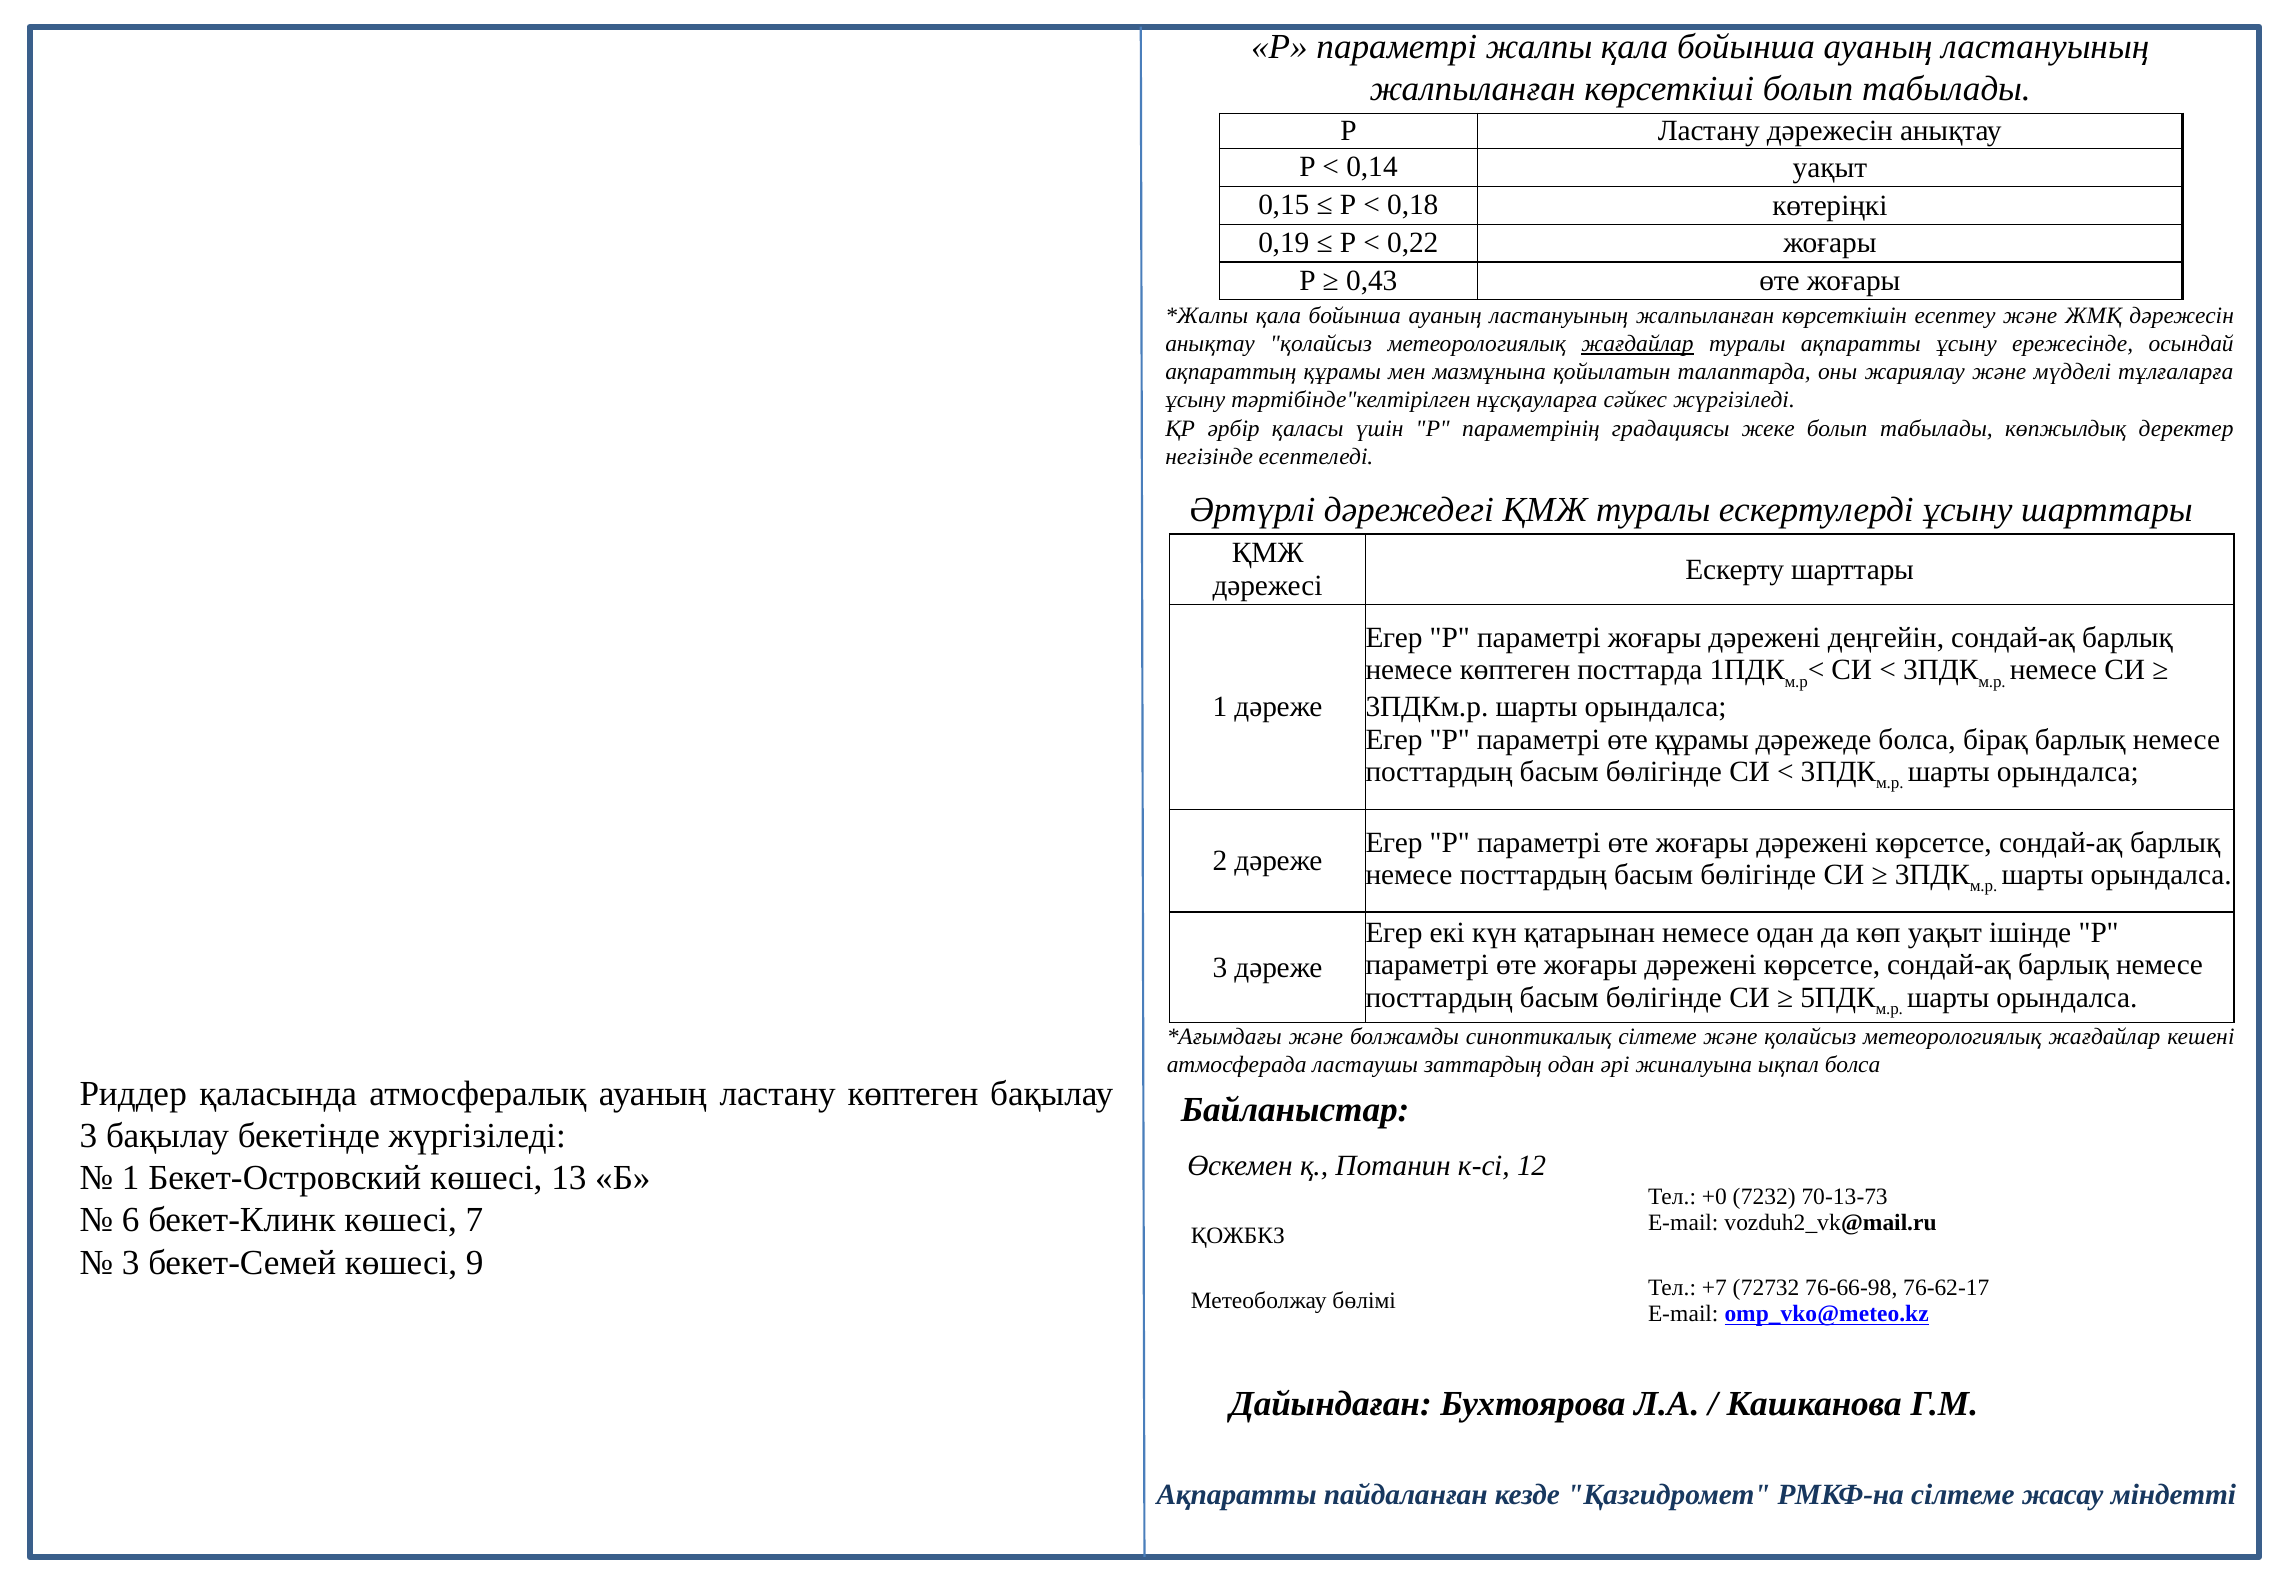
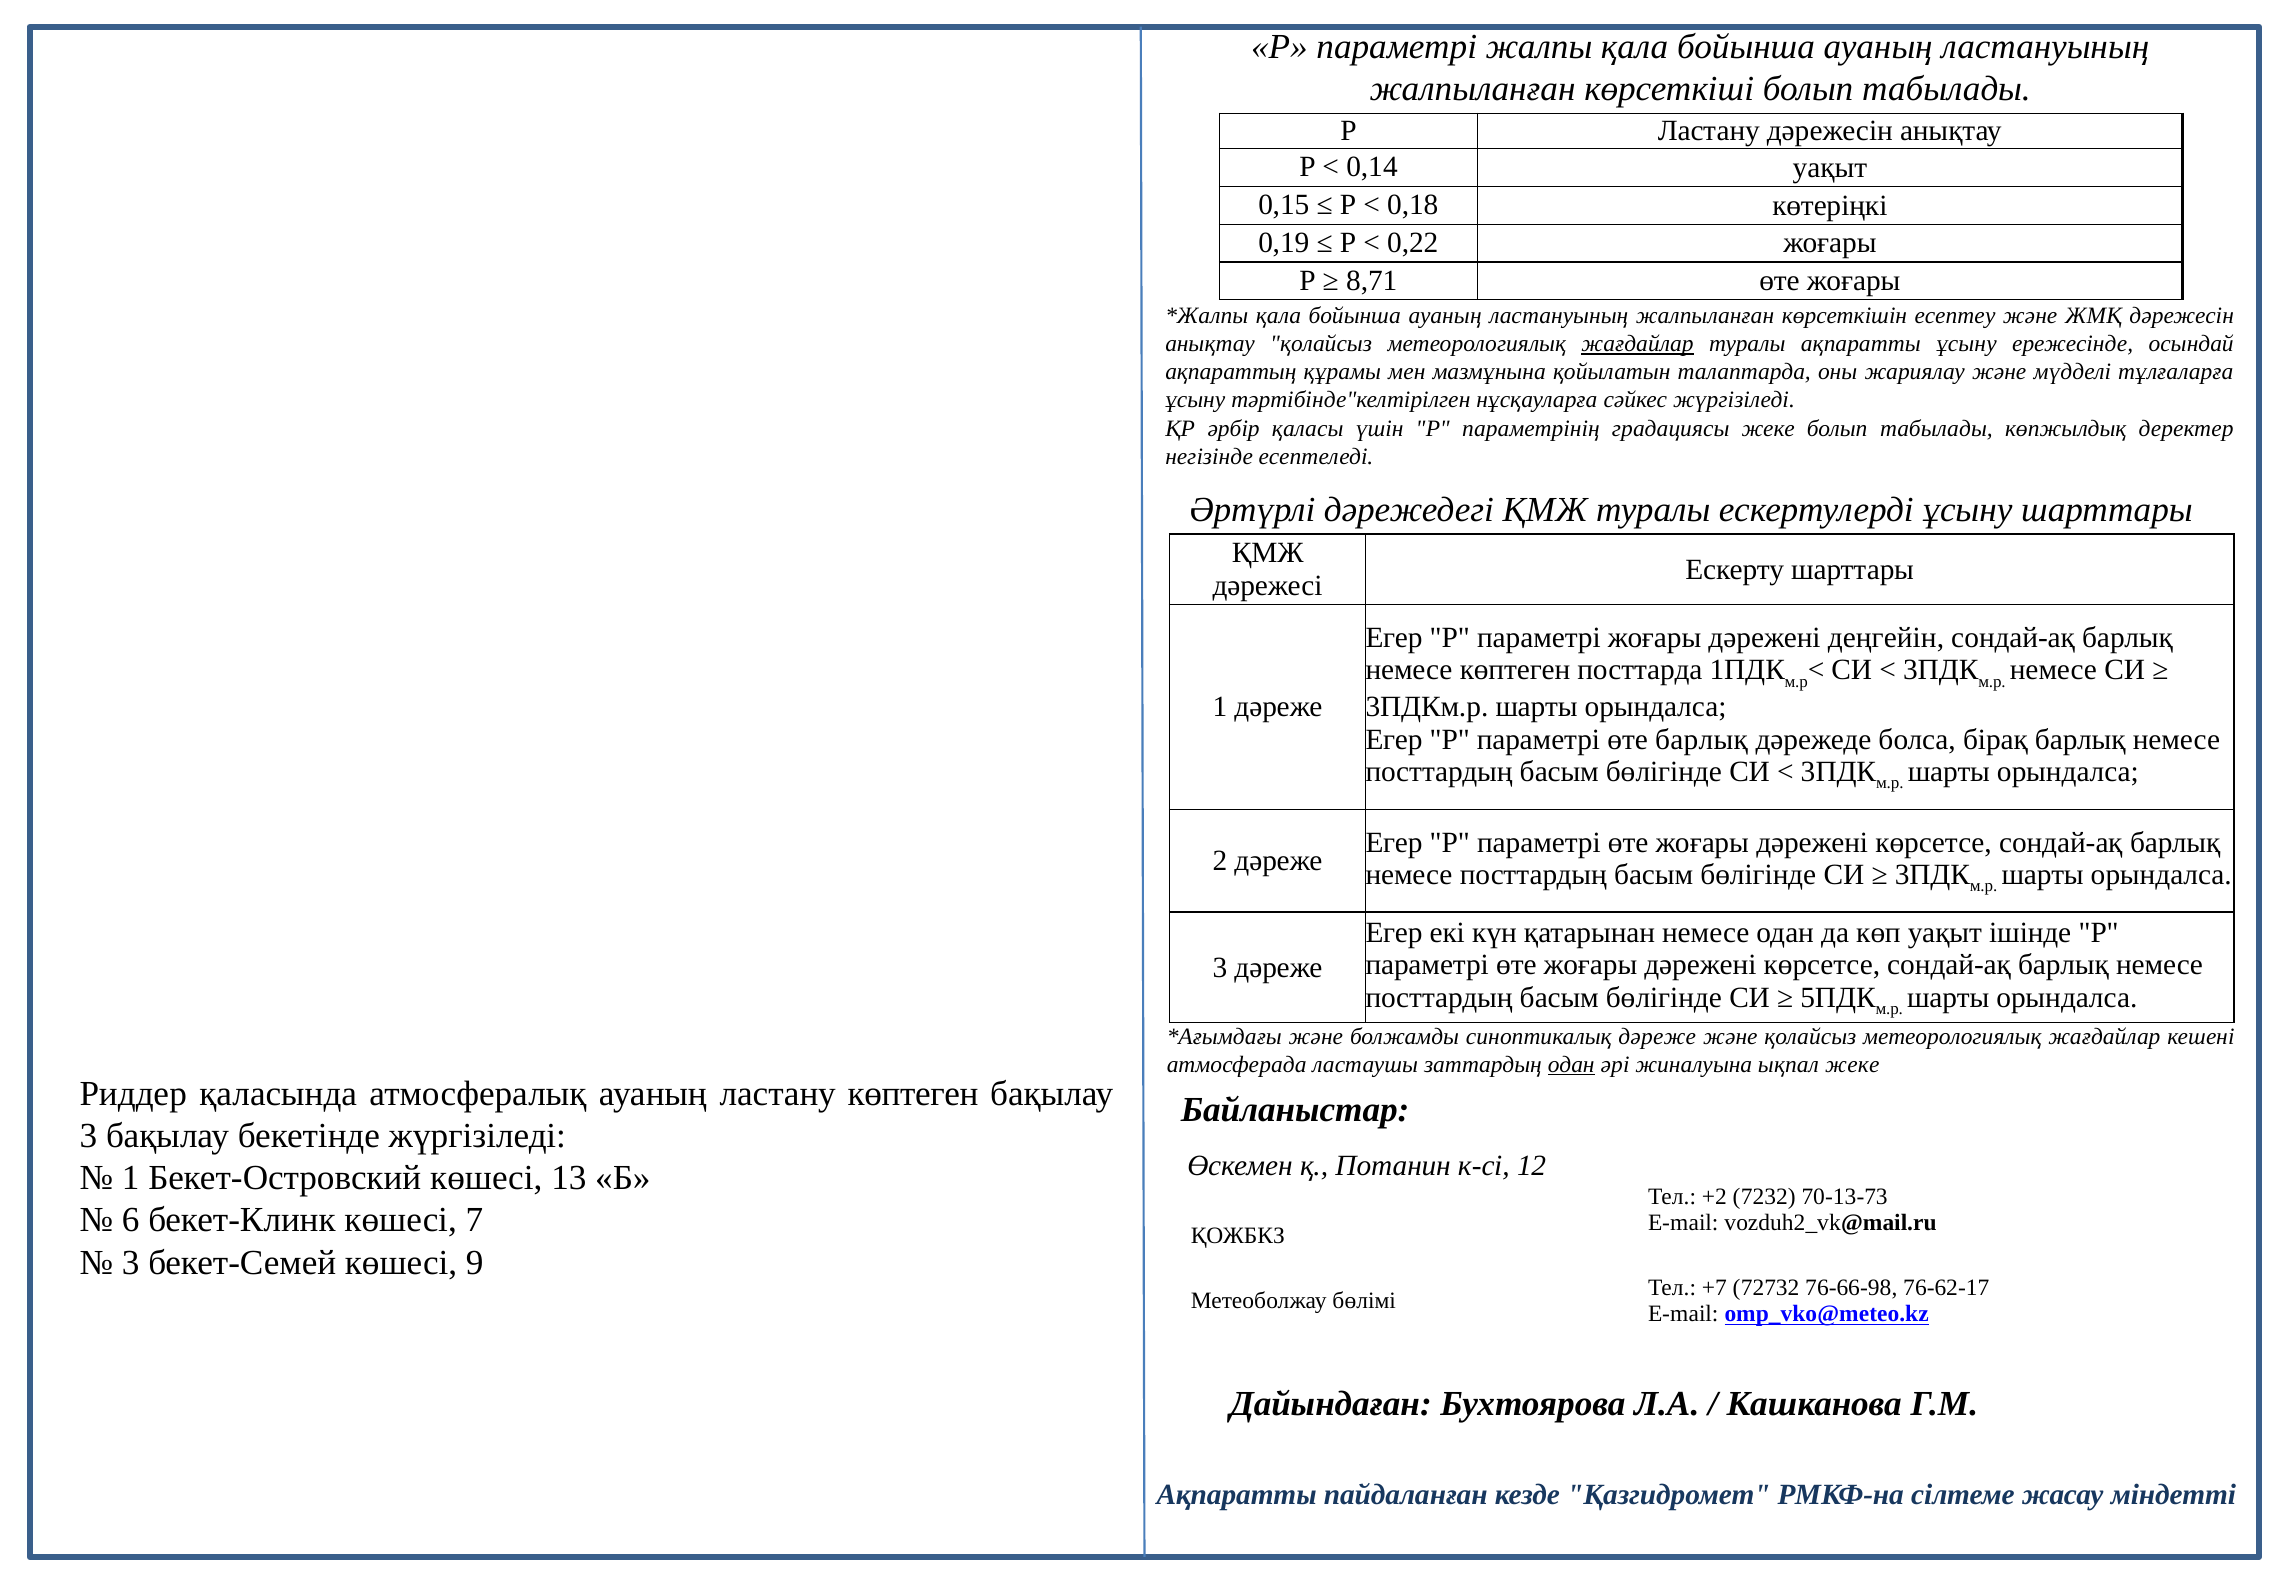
0,43: 0,43 -> 8,71 (1372, 281)
өте құрамы: құрамы -> барлық (1702, 740)
синоптикалық сілтеме: сілтеме -> дәреже (1657, 1037)
одан underline: none -> present (1571, 1065)
ықпал болса: болса -> жеке (1852, 1065)
+0: +0 -> +2 (1714, 1197)
